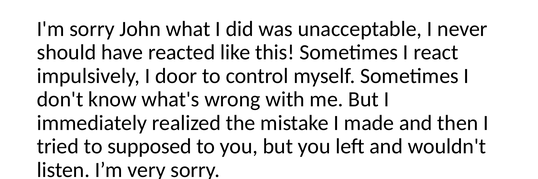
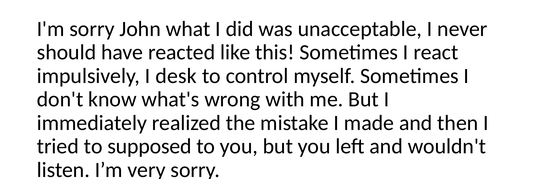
door: door -> desk (176, 76)
